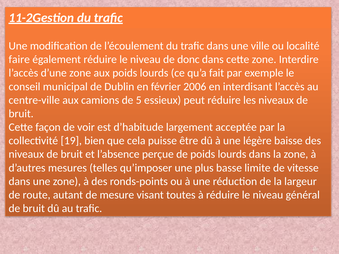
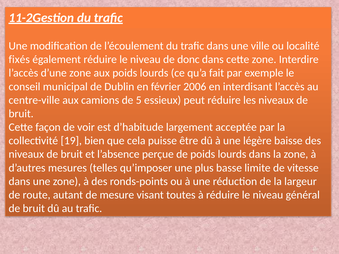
faire: faire -> fixés (19, 59)
